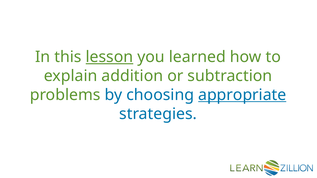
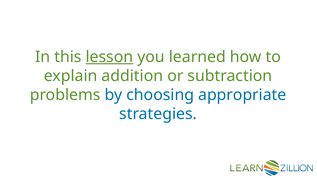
appropriate underline: present -> none (242, 95)
